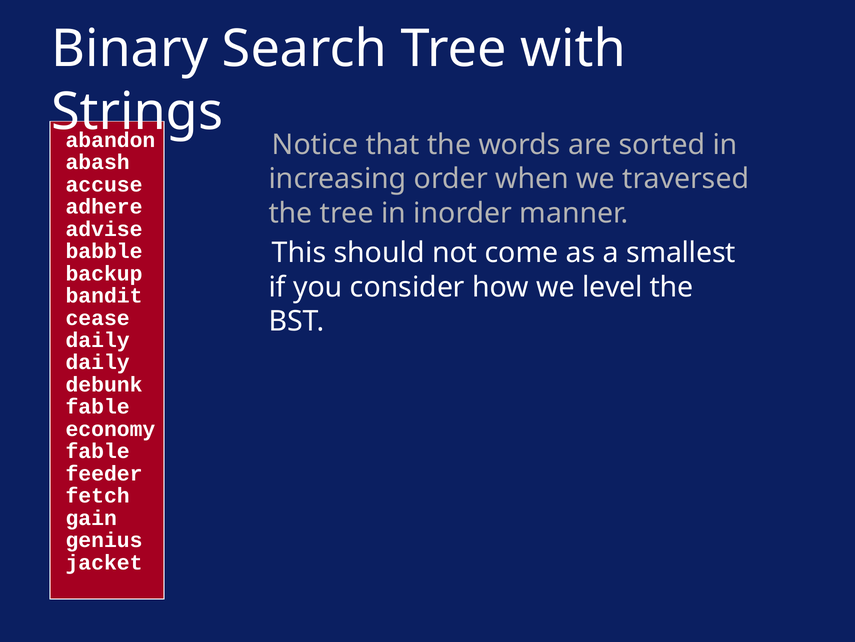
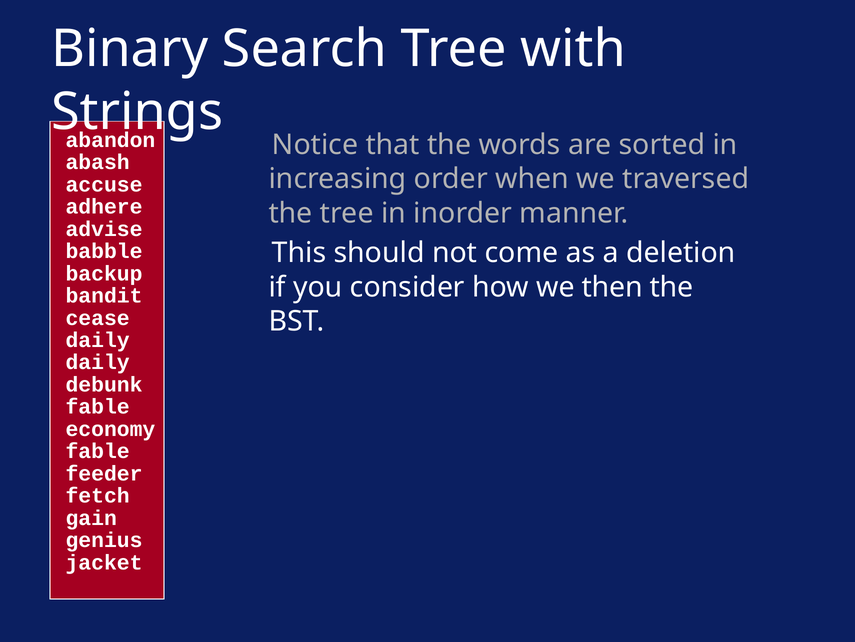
smallest: smallest -> deletion (681, 253)
level: level -> then (612, 287)
